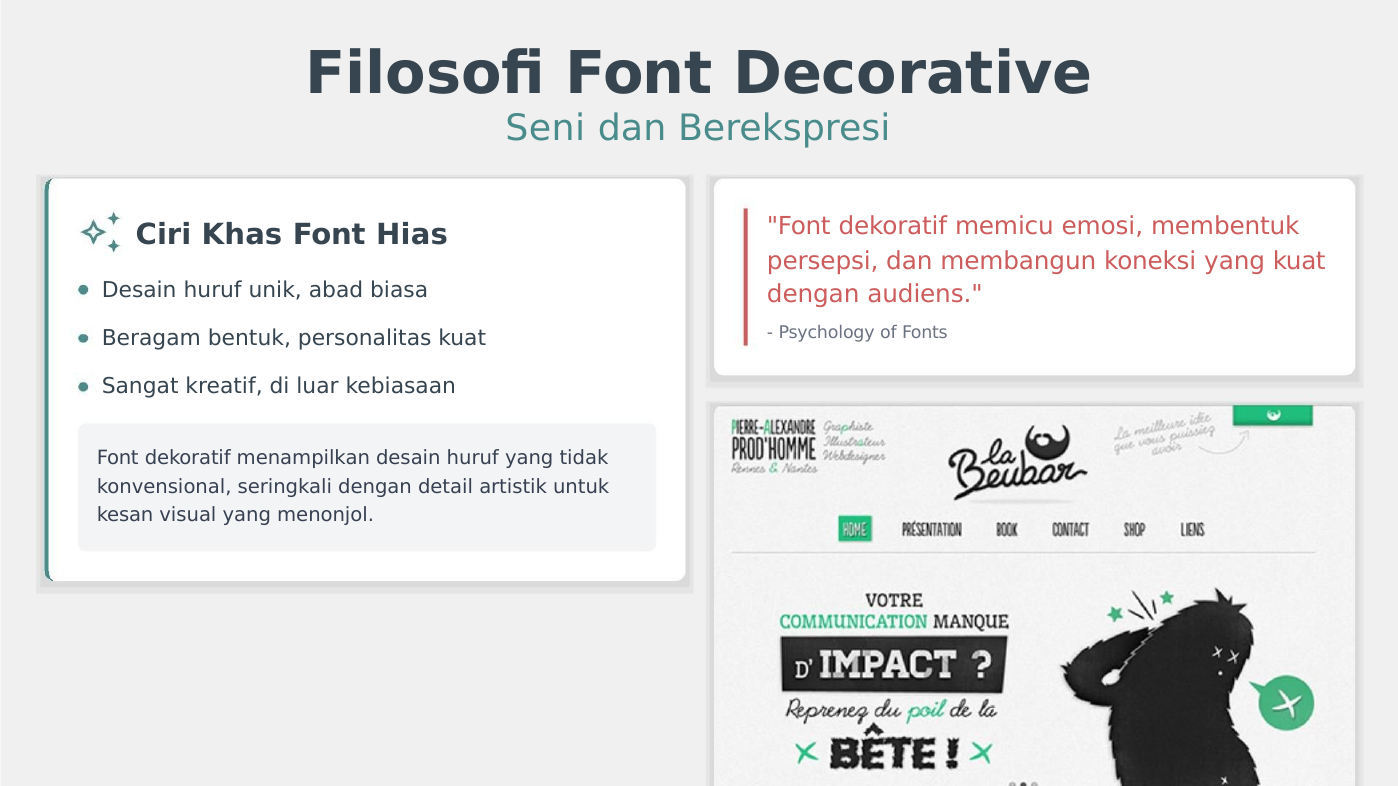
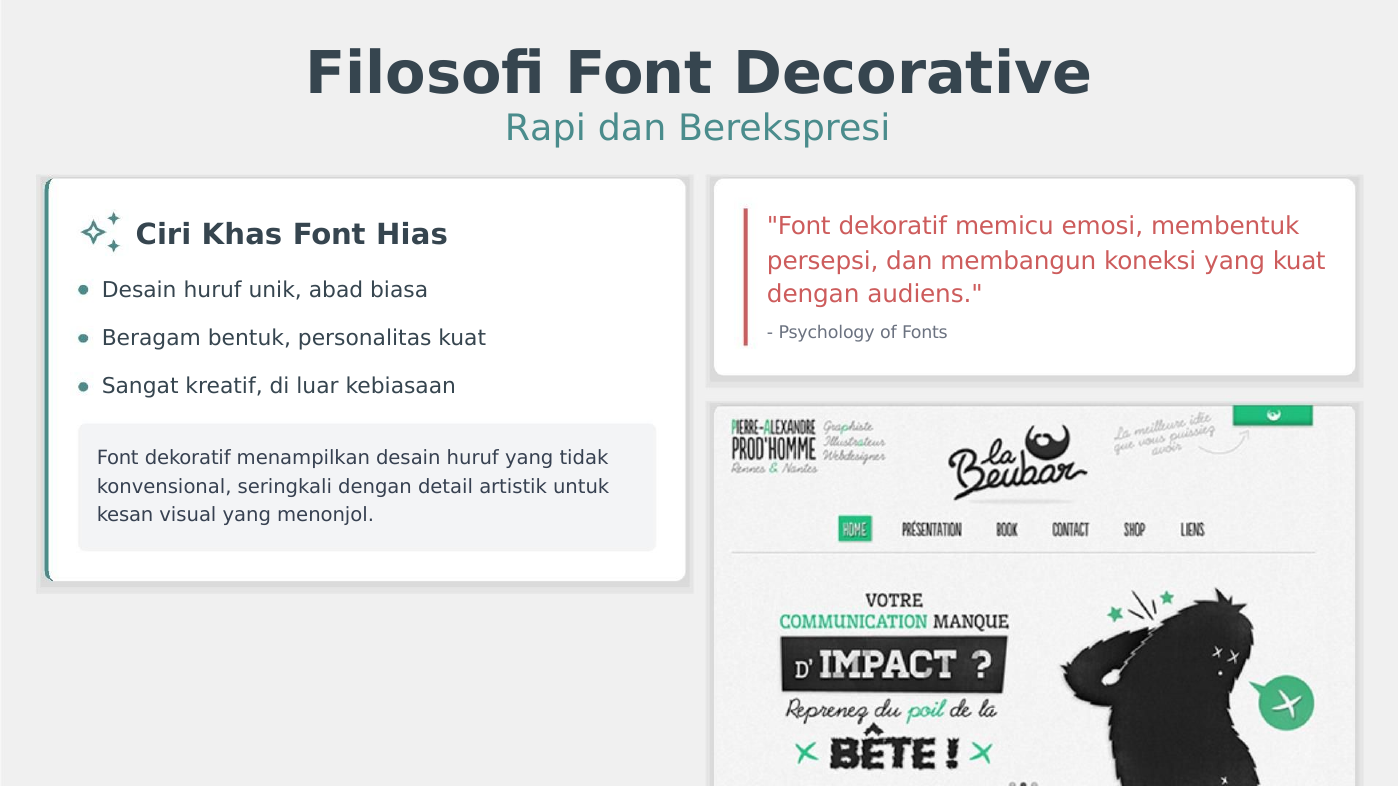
Seni: Seni -> Rapi (545, 129)
